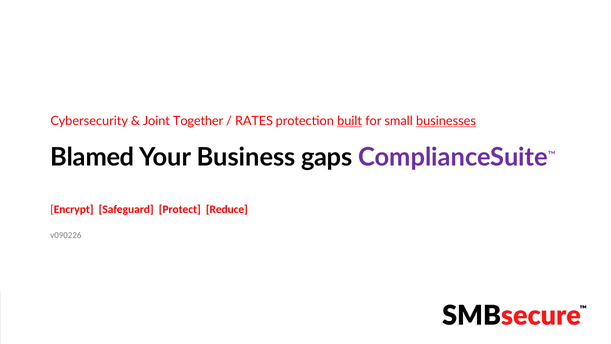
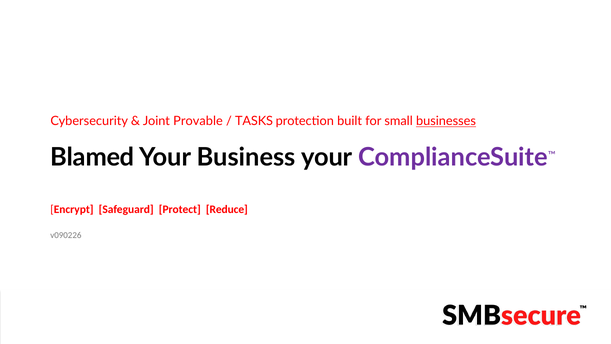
Together: Together -> Provable (198, 121)
RATES: RATES -> TASKS (254, 121)
built underline: present -> none (350, 121)
Business gaps: gaps -> your (327, 157)
